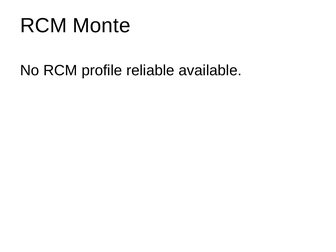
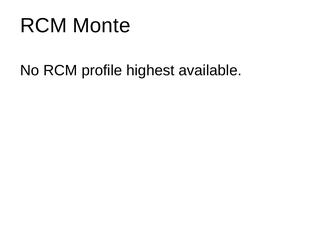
reliable: reliable -> highest (150, 70)
